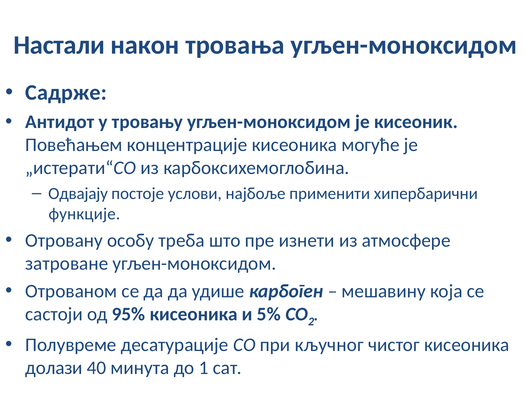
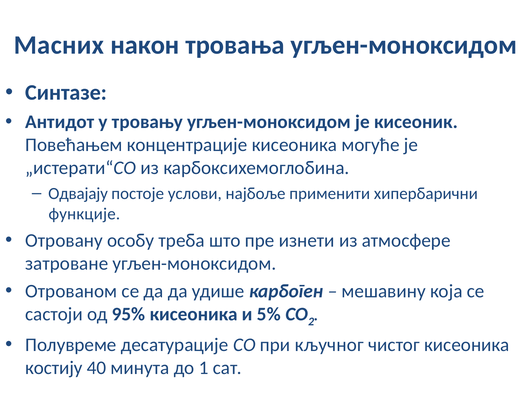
Настали: Настали -> Масних (59, 45)
Садрже: Садрже -> Синтазе (66, 93)
долази: долази -> костију (54, 368)
